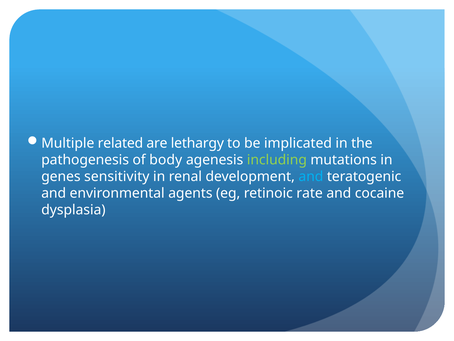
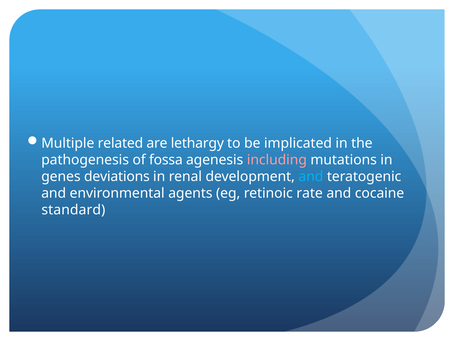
body: body -> fossa (166, 160)
including colour: light green -> pink (277, 160)
sensitivity: sensitivity -> deviations (117, 176)
dysplasia: dysplasia -> standard (73, 210)
